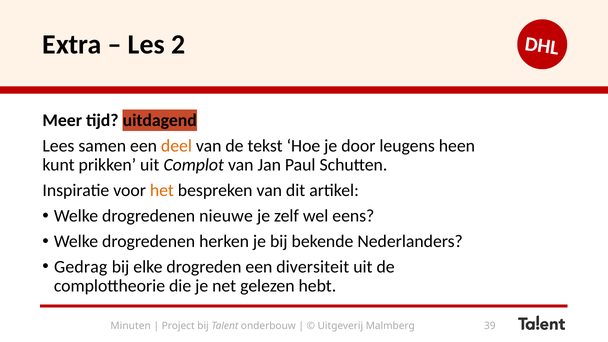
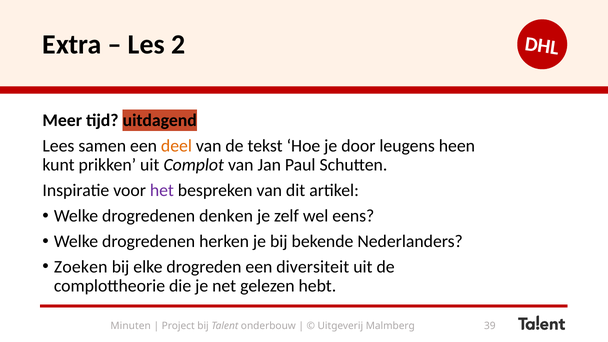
het colour: orange -> purple (162, 190)
nieuwe: nieuwe -> denken (226, 216)
Gedrag: Gedrag -> Zoeken (81, 267)
